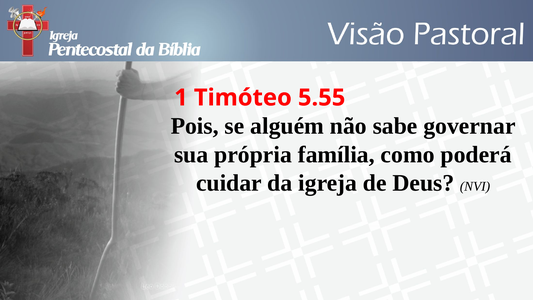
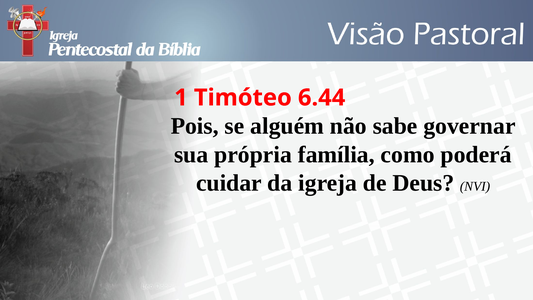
5.55: 5.55 -> 6.44 (322, 98)
